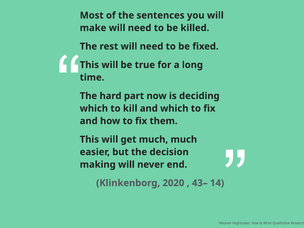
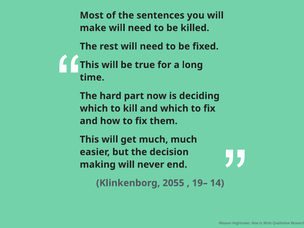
2020: 2020 -> 2055 (173, 183)
43–: 43– -> 19– (200, 183)
